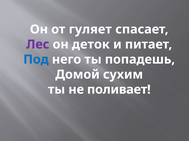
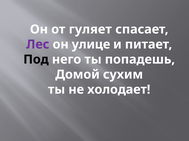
деток: деток -> улице (91, 45)
Под colour: blue -> black (36, 60)
поливает: поливает -> холодает (119, 90)
